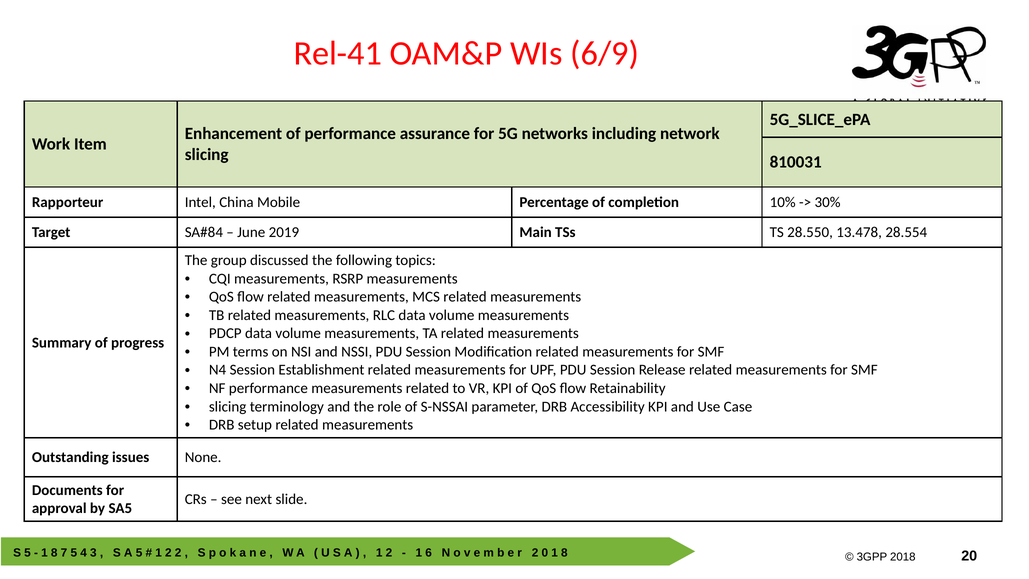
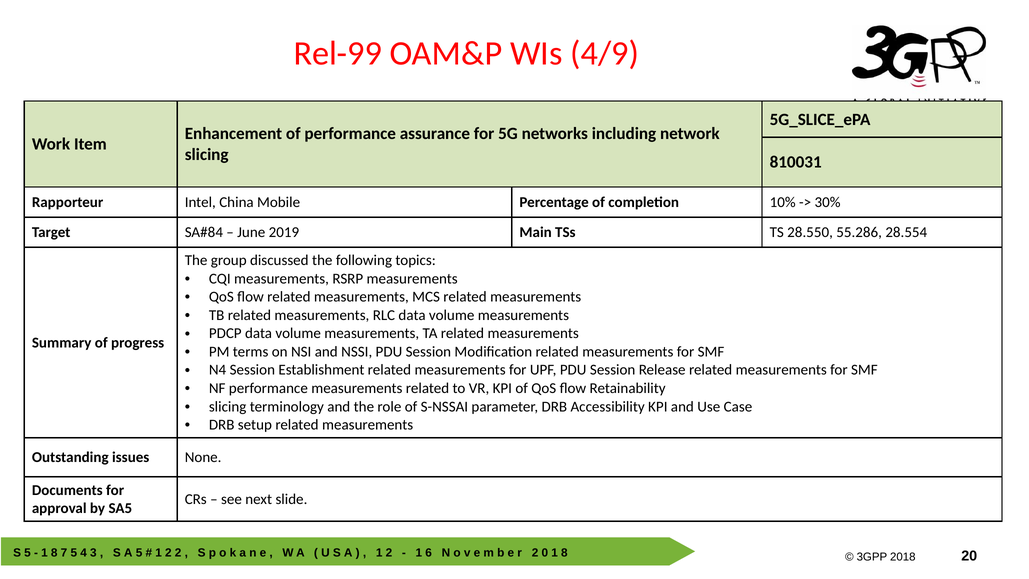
Rel-41: Rel-41 -> Rel-99 (338, 53)
6/9: 6/9 -> 4/9 (605, 53)
13.478: 13.478 -> 55.286 (859, 232)
